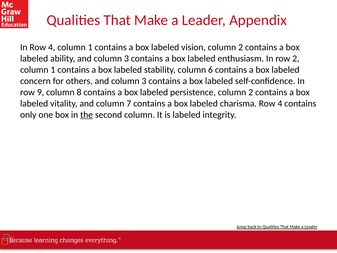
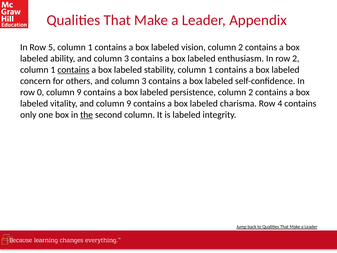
In Row 4: 4 -> 5 (52, 47)
contains underline: none -> present (73, 70)
stability column 6: 6 -> 1 (210, 70)
9: 9 -> 0 (41, 92)
8: 8 -> 9 (79, 92)
and column 7: 7 -> 9 (129, 103)
